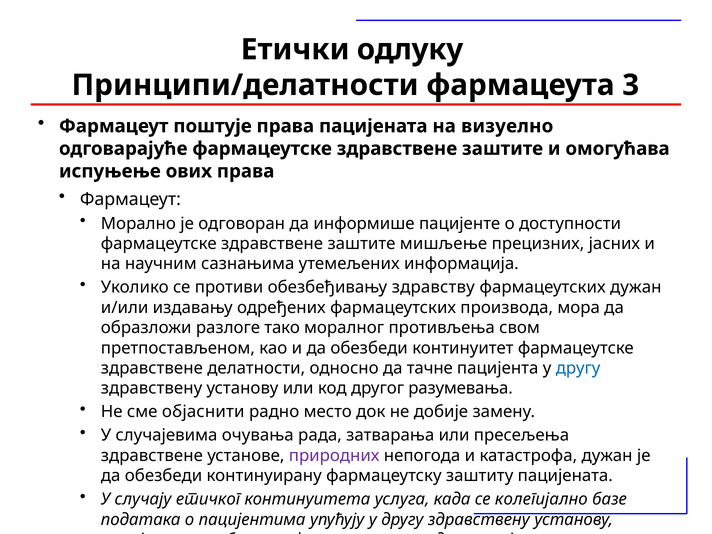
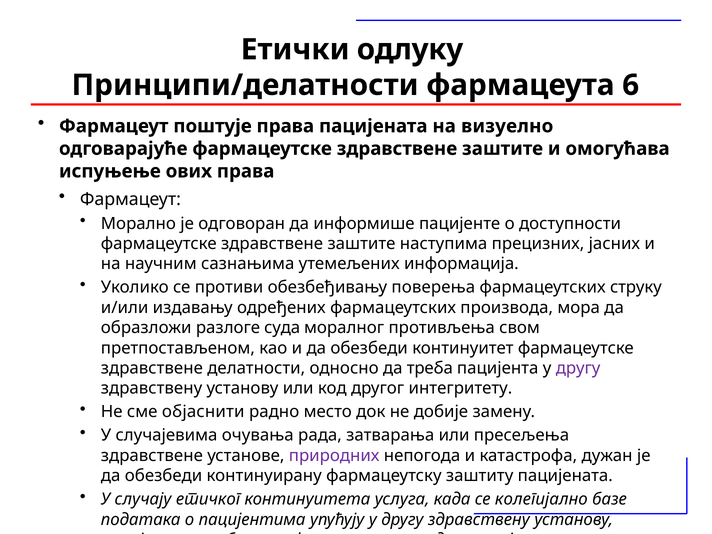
3: 3 -> 6 (631, 85)
мишљење: мишљење -> наступима (444, 244)
здравству: здравству -> поверења (433, 287)
фармацеутских дужан: дужан -> струку (636, 287)
тако: тако -> суда (282, 328)
тачне: тачне -> треба (430, 368)
другу colour: blue -> purple (578, 368)
разумевања: разумевања -> интегритету (460, 388)
